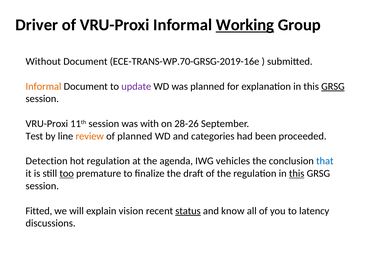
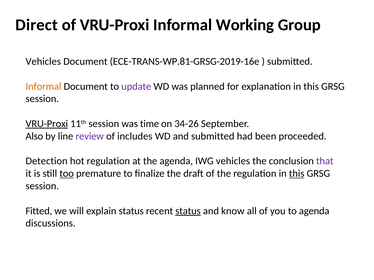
Driver: Driver -> Direct (37, 25)
Working underline: present -> none (245, 25)
Without: Without -> Vehicles (43, 62)
ECE-TRANS-WP.70-GRSG-2019-16e: ECE-TRANS-WP.70-GRSG-2019-16e -> ECE-TRANS-WP.81-GRSG-2019-16e (185, 62)
GRSG underline: present -> none (333, 87)
VRU-Proxi underline: none -> present (47, 124)
with: with -> time (150, 124)
28-26: 28-26 -> 34-26 (187, 124)
Test: Test -> Also (34, 136)
review colour: orange -> purple (90, 136)
of planned: planned -> includes (135, 136)
and categories: categories -> submitted (213, 136)
that colour: blue -> purple (325, 161)
explain vision: vision -> status (131, 211)
to latency: latency -> agenda (314, 211)
